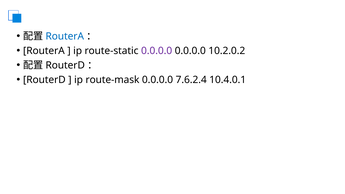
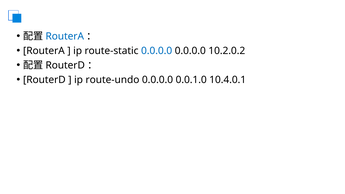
0.0.0.0 colour: purple -> blue (157, 51)
route-mask: route-mask -> route-undo (112, 80)
7.6.2.4: 7.6.2.4 -> 0.0.1.0 (191, 80)
